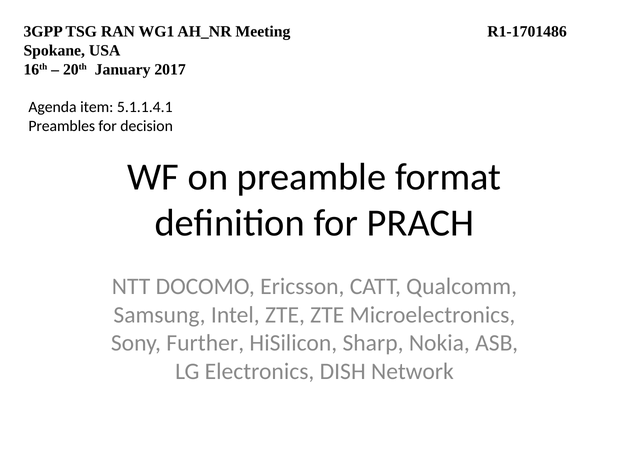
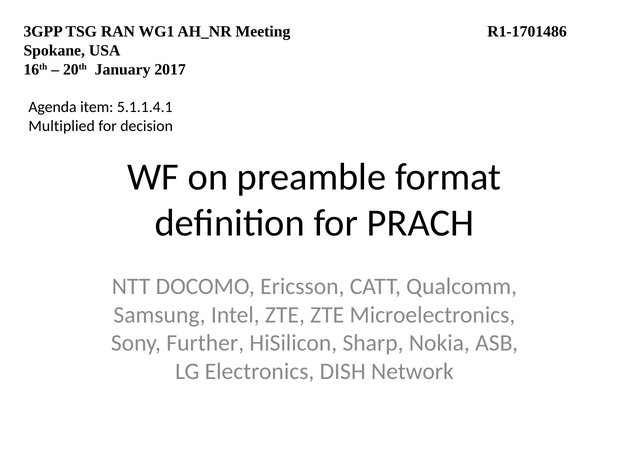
Preambles: Preambles -> Multiplied (62, 126)
